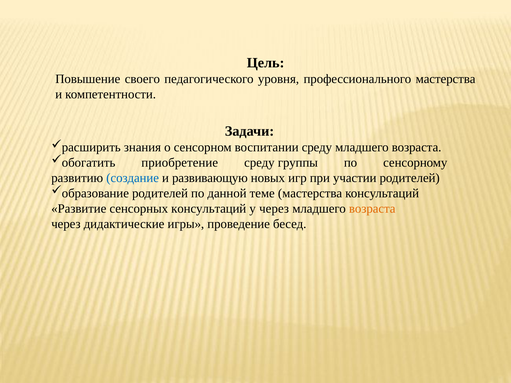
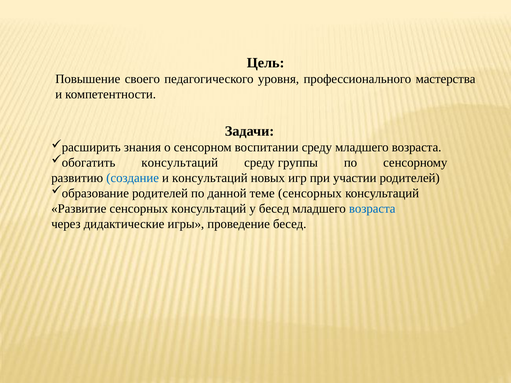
приобретение: приобретение -> консультаций (180, 163)
и развивающую: развивающую -> консультаций (210, 178)
теме мастерства: мастерства -> сенсорных (310, 193)
у через: через -> бесед (274, 209)
возраста colour: orange -> blue (372, 209)
